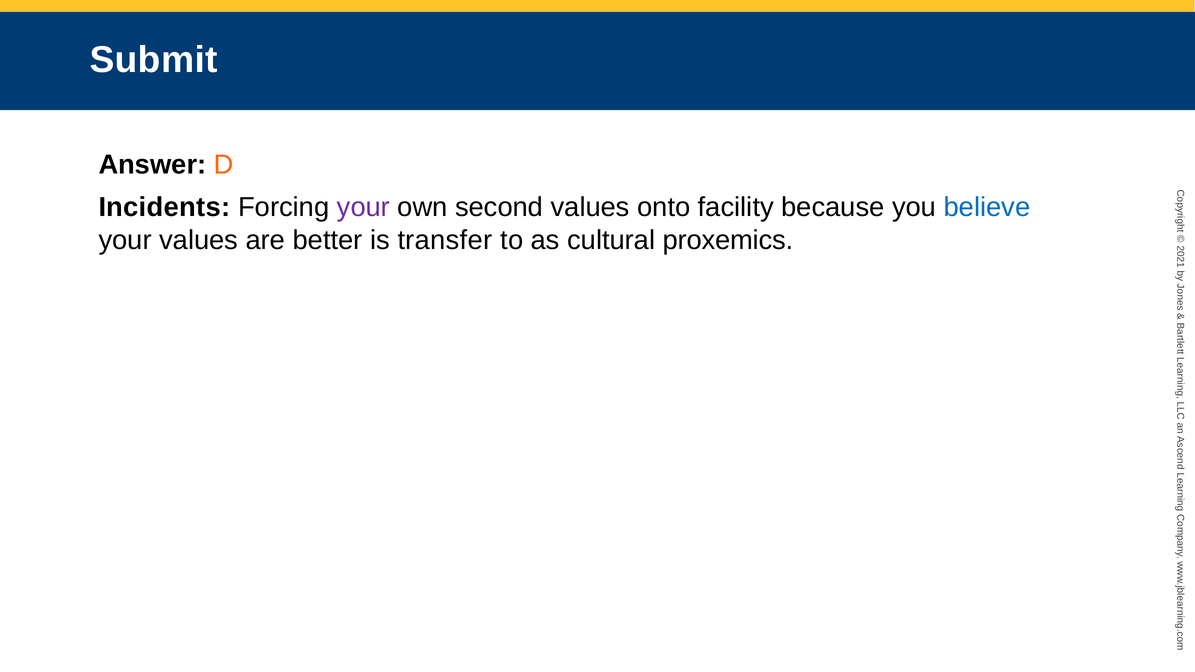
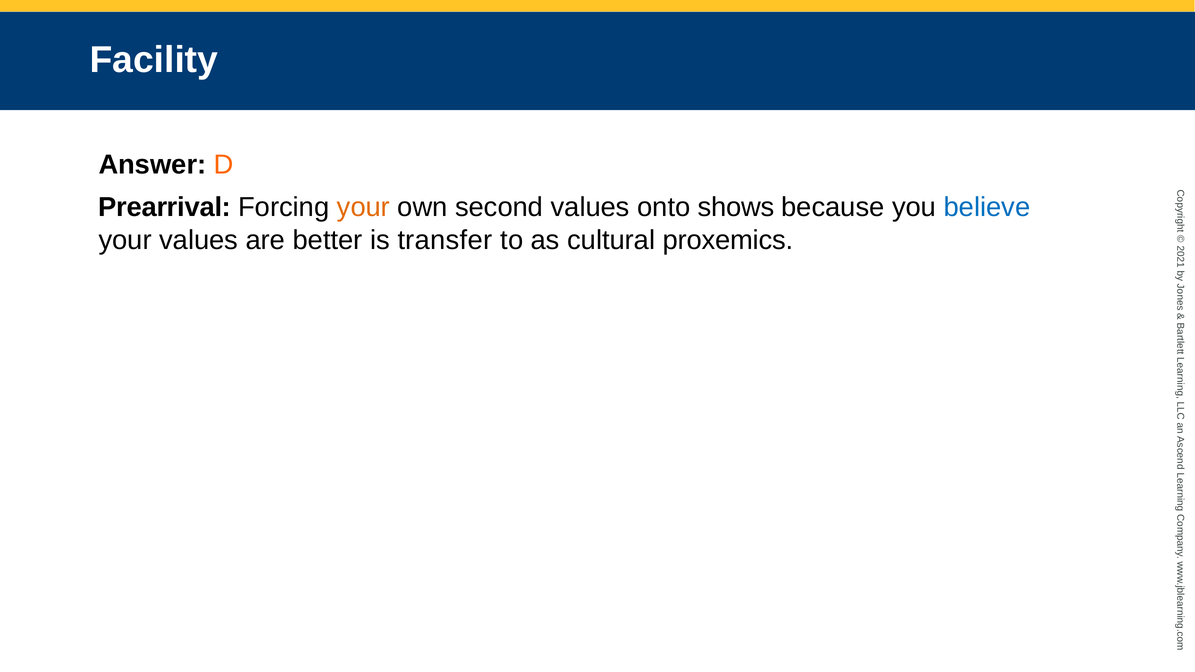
Submit: Submit -> Facility (154, 60)
Incidents: Incidents -> Prearrival (165, 207)
your colour: purple -> orange (363, 207)
facility: facility -> shows (736, 207)
